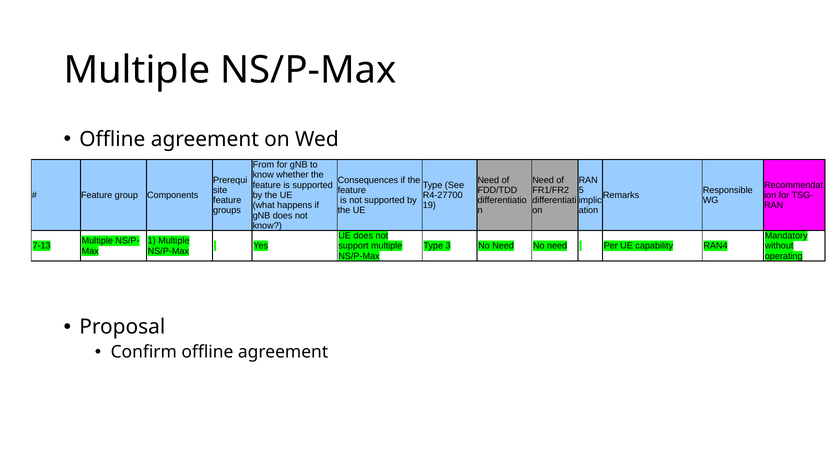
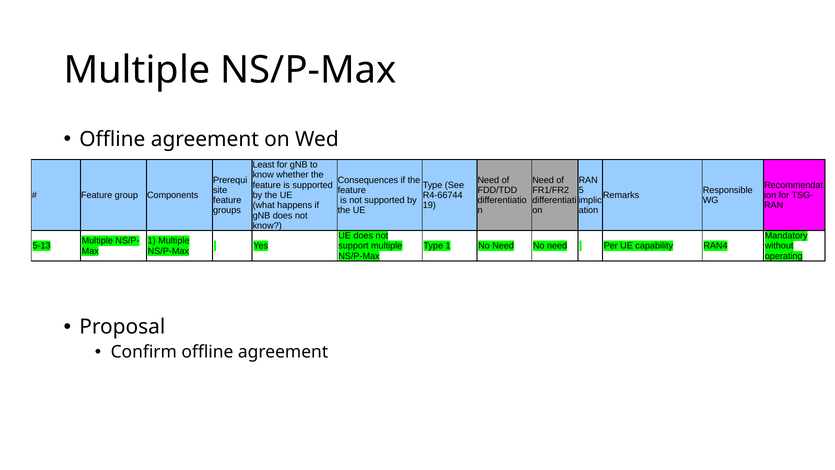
From: From -> Least (264, 165)
R4-27700: R4-27700 -> R4-66744 (443, 195)
7-13: 7-13 -> 5-13 (42, 246)
Type 3: 3 -> 1 (448, 246)
